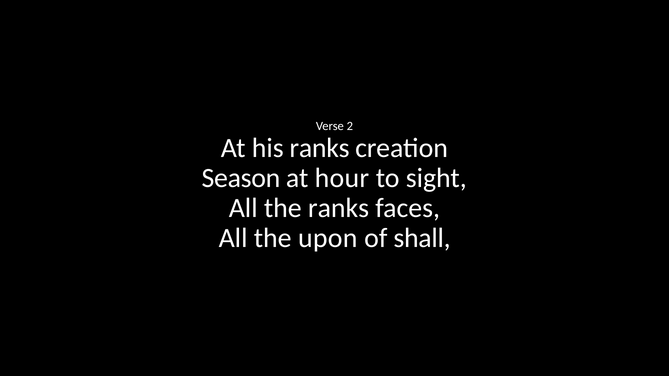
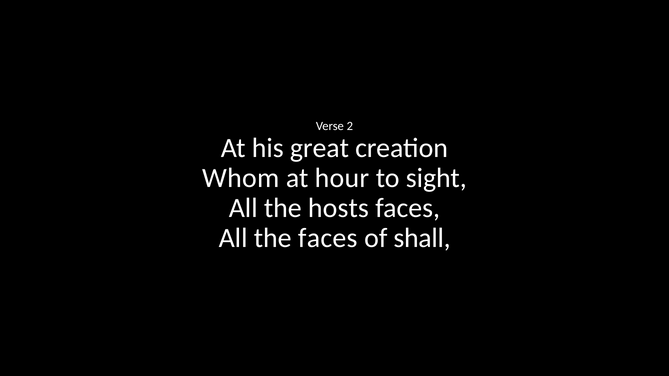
his ranks: ranks -> great (319, 148)
Season: Season -> Whom (241, 178)
the ranks: ranks -> hosts (338, 208)
the upon: upon -> faces (328, 238)
